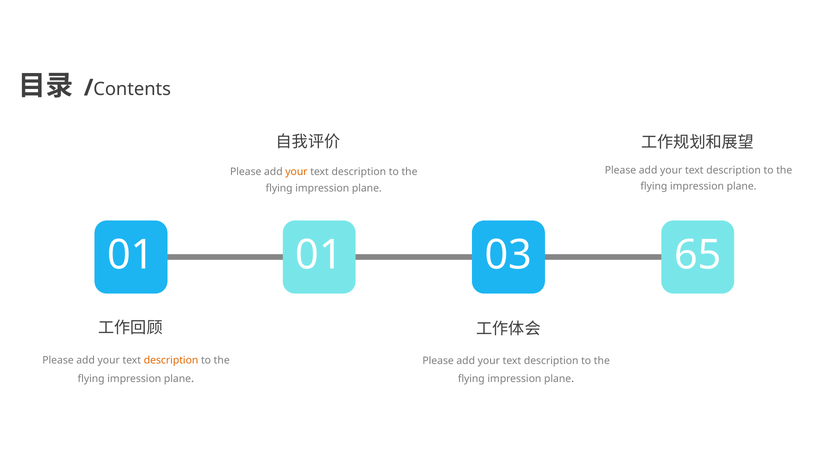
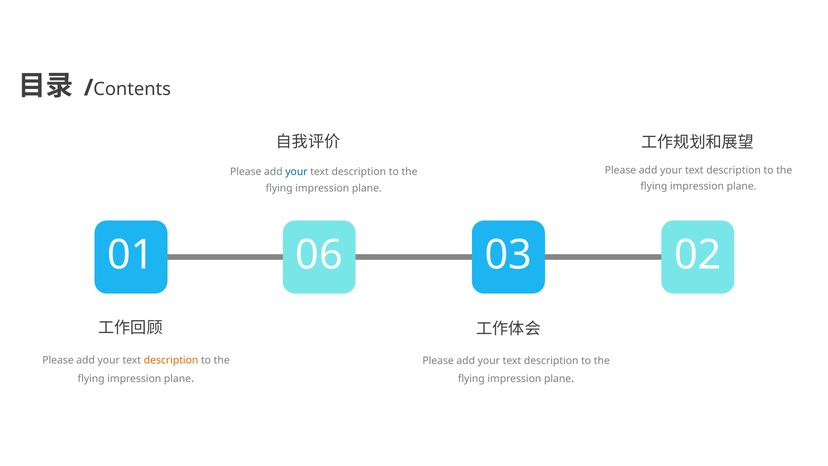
your colour: orange -> blue (296, 172)
01 01: 01 -> 06 (319, 255)
65: 65 -> 02 (698, 255)
